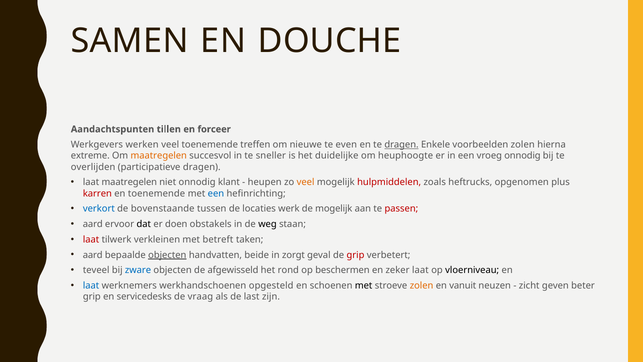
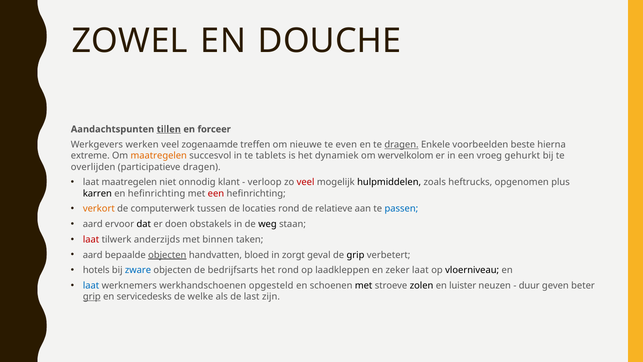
SAMEN: SAMEN -> ZOWEL (130, 41)
tillen underline: none -> present (169, 129)
veel toenemende: toenemende -> zogenaamde (210, 145)
voorbeelden zolen: zolen -> beste (523, 145)
sneller: sneller -> tablets (271, 156)
duidelijke: duidelijke -> dynamiek (337, 156)
heuphoogte: heuphoogte -> wervelkolom (406, 156)
vroeg onnodig: onnodig -> gehurkt (522, 156)
heupen: heupen -> verloop (265, 182)
veel colour: orange -> red (306, 182)
hulpmiddelen colour: red -> black (389, 182)
karren colour: red -> black (97, 193)
en toenemende: toenemende -> hefinrichting (157, 193)
een colour: blue -> red (216, 193)
verkort colour: blue -> orange (99, 209)
bovenstaande: bovenstaande -> computerwerk (163, 209)
locaties werk: werk -> rond (289, 209)
de mogelijk: mogelijk -> relatieve (334, 209)
passen colour: red -> blue (401, 209)
verkleinen: verkleinen -> anderzijds (157, 239)
betreft: betreft -> binnen (218, 239)
beide: beide -> bloed (257, 255)
grip colour: red -> black (355, 255)
teveel: teveel -> hotels (96, 270)
afgewisseld: afgewisseld -> bedrijfsarts (233, 270)
beschermen: beschermen -> laadkleppen (342, 270)
zolen colour: orange -> black (422, 285)
vanuit: vanuit -> luister (463, 285)
zicht: zicht -> duur (529, 285)
grip underline: none -> present (92, 297)
vraag: vraag -> welke (200, 297)
